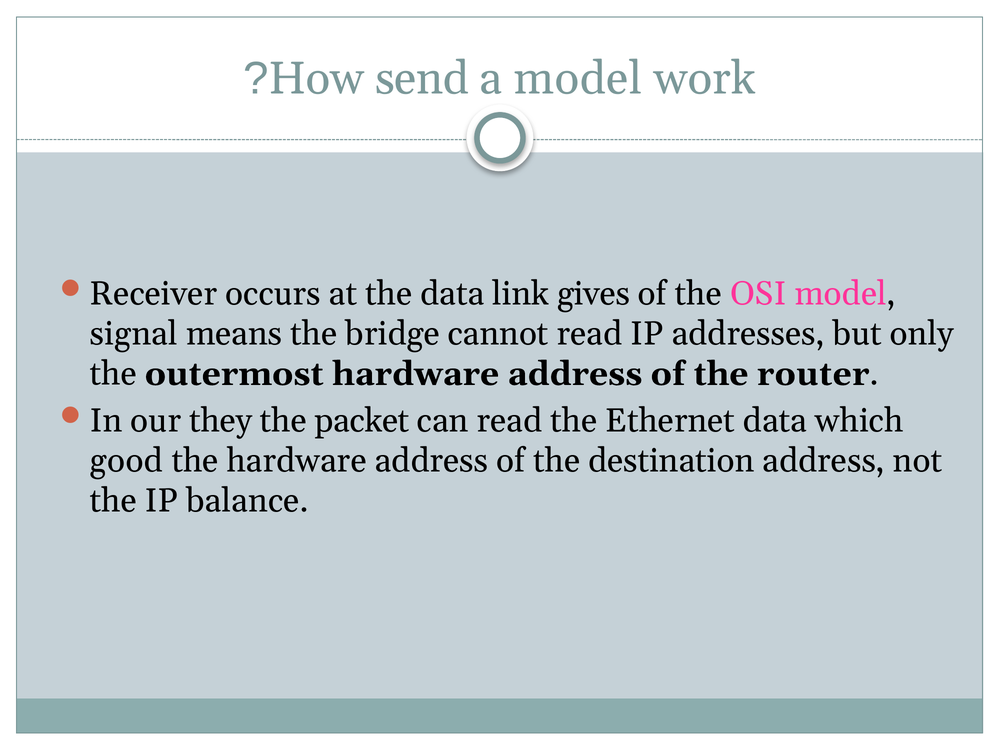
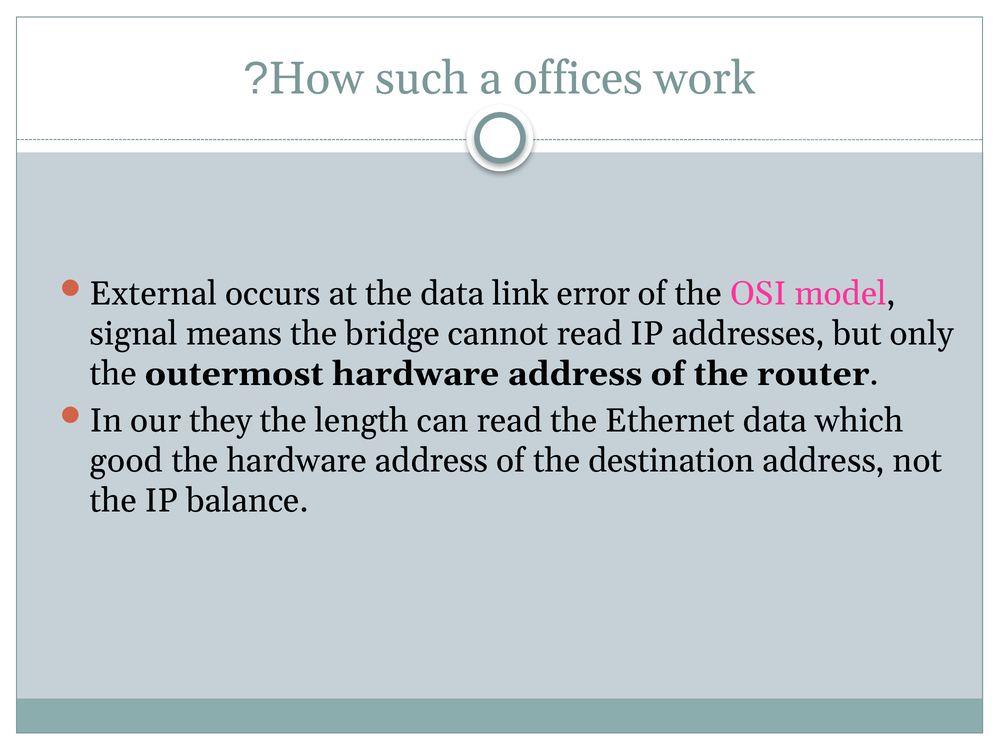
send: send -> such (422, 79)
a model: model -> offices (578, 79)
Receiver: Receiver -> External (154, 294)
gives: gives -> error (594, 294)
packet: packet -> length (362, 421)
